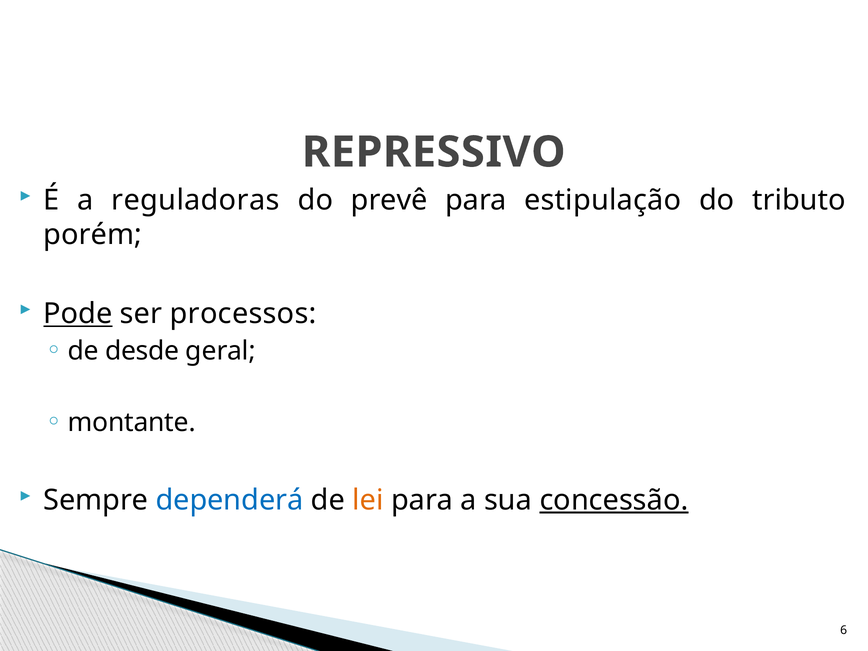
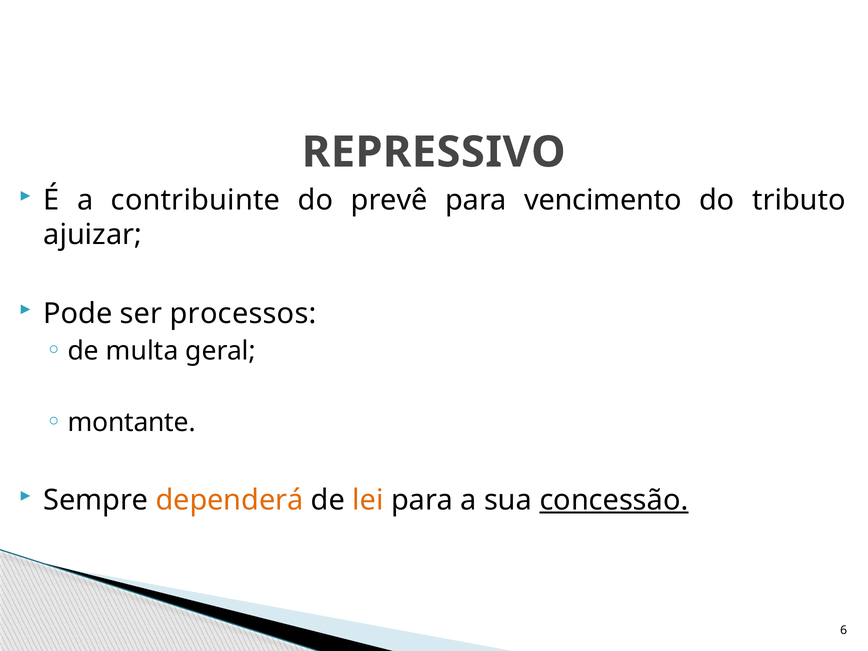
reguladoras: reguladoras -> contribuinte (196, 200)
estipulação: estipulação -> vencimento (603, 200)
porém: porém -> ajuizar (93, 235)
Pode underline: present -> none (78, 314)
desde: desde -> multa (142, 351)
dependerá colour: blue -> orange (229, 500)
